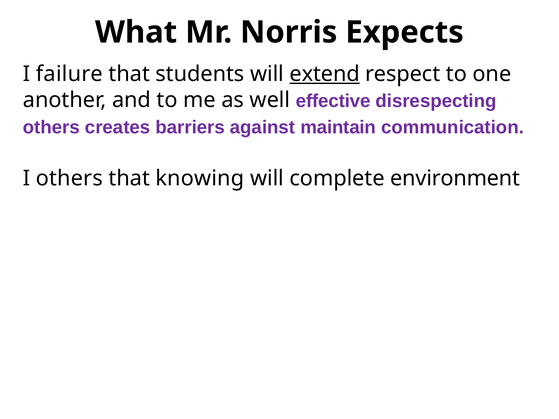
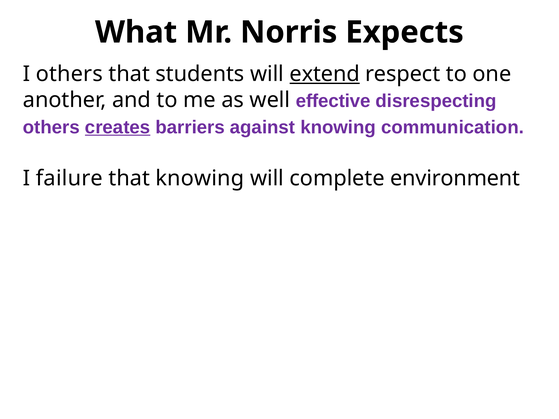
I failure: failure -> others (69, 74)
creates underline: none -> present (118, 127)
against maintain: maintain -> knowing (338, 127)
I others: others -> failure (69, 178)
